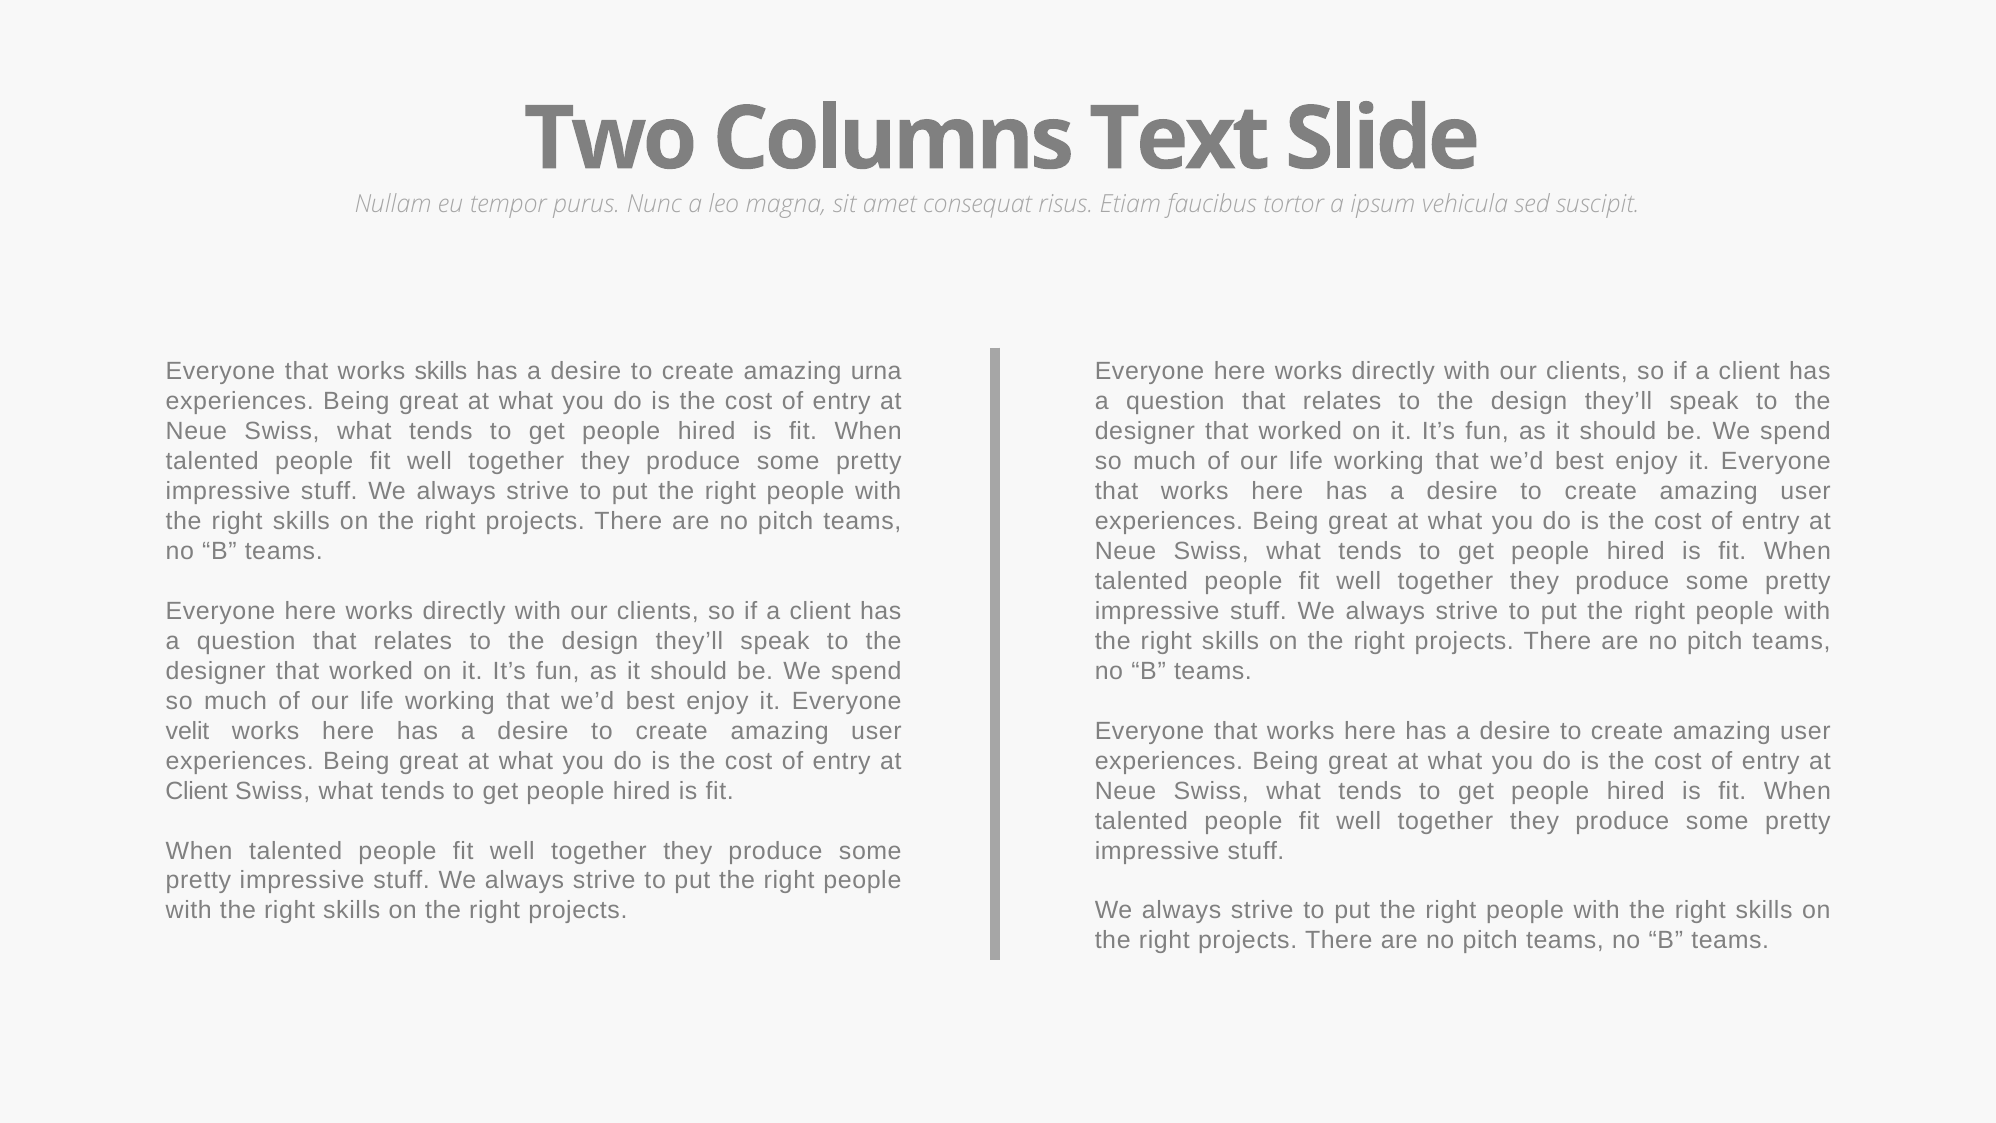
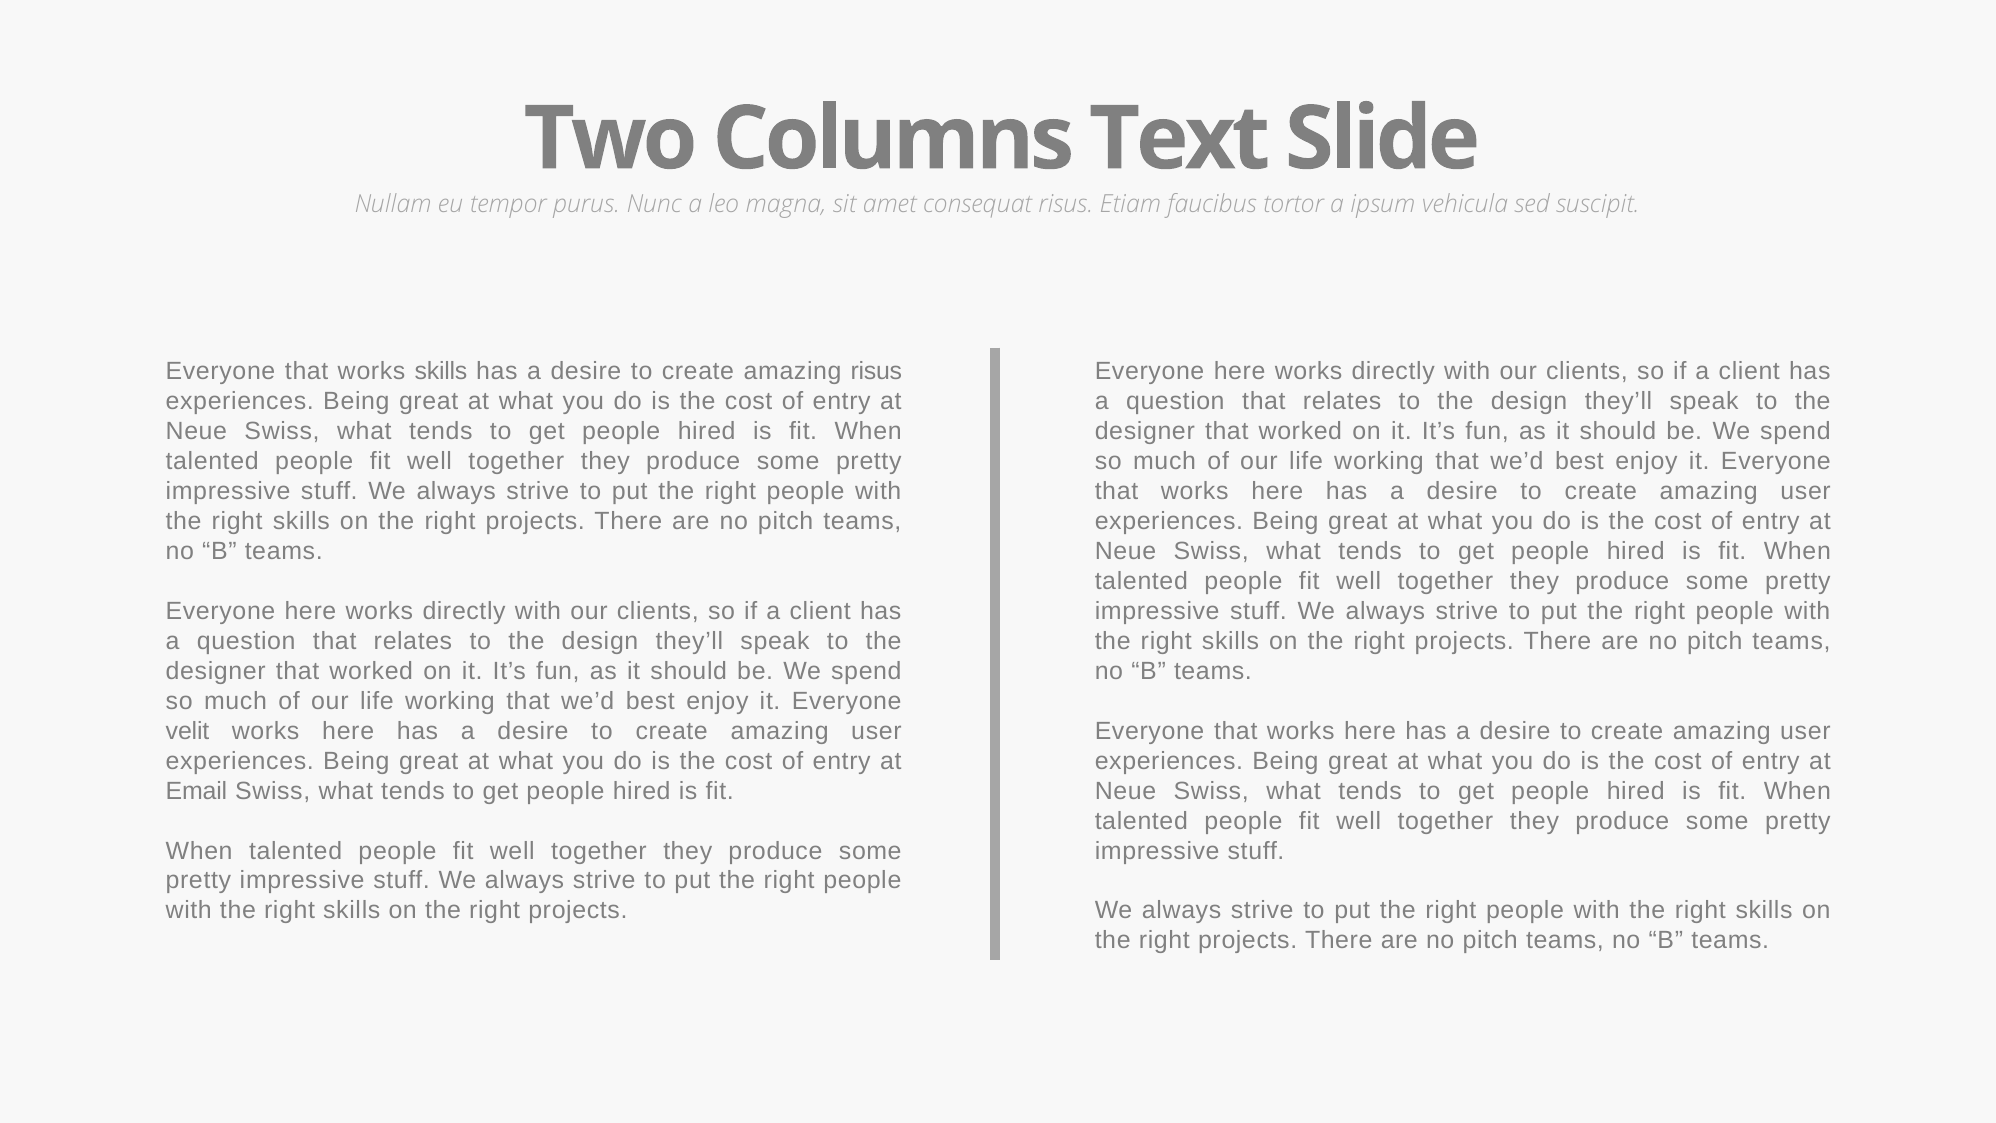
amazing urna: urna -> risus (876, 372)
Client: Client -> Email (197, 791)
